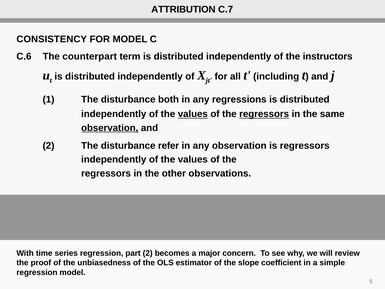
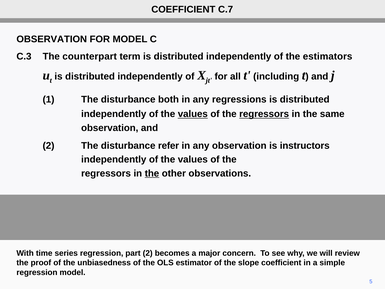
ATTRIBUTION: ATTRIBUTION -> COEFFICIENT (183, 9)
CONSISTENCY: CONSISTENCY -> OBSERVATION (52, 39)
C.6: C.6 -> C.3 (24, 56)
instructors: instructors -> estimators (328, 56)
observation underline: present -> none (110, 128)
is regressors: regressors -> instructors (305, 146)
the underline: none -> present (152, 173)
